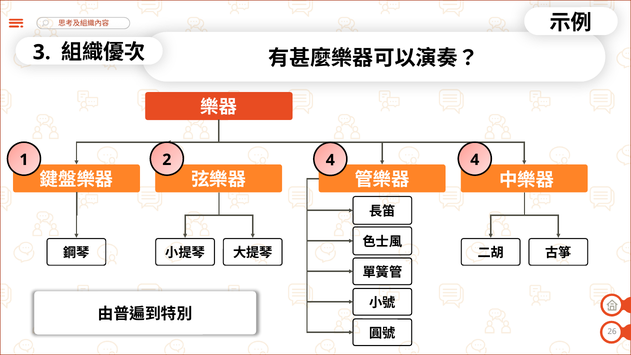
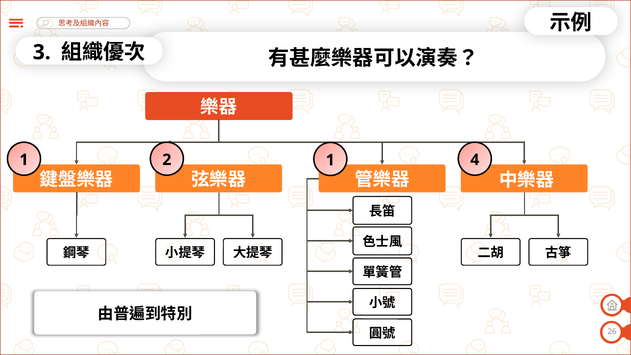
2 4: 4 -> 1 (330, 160)
